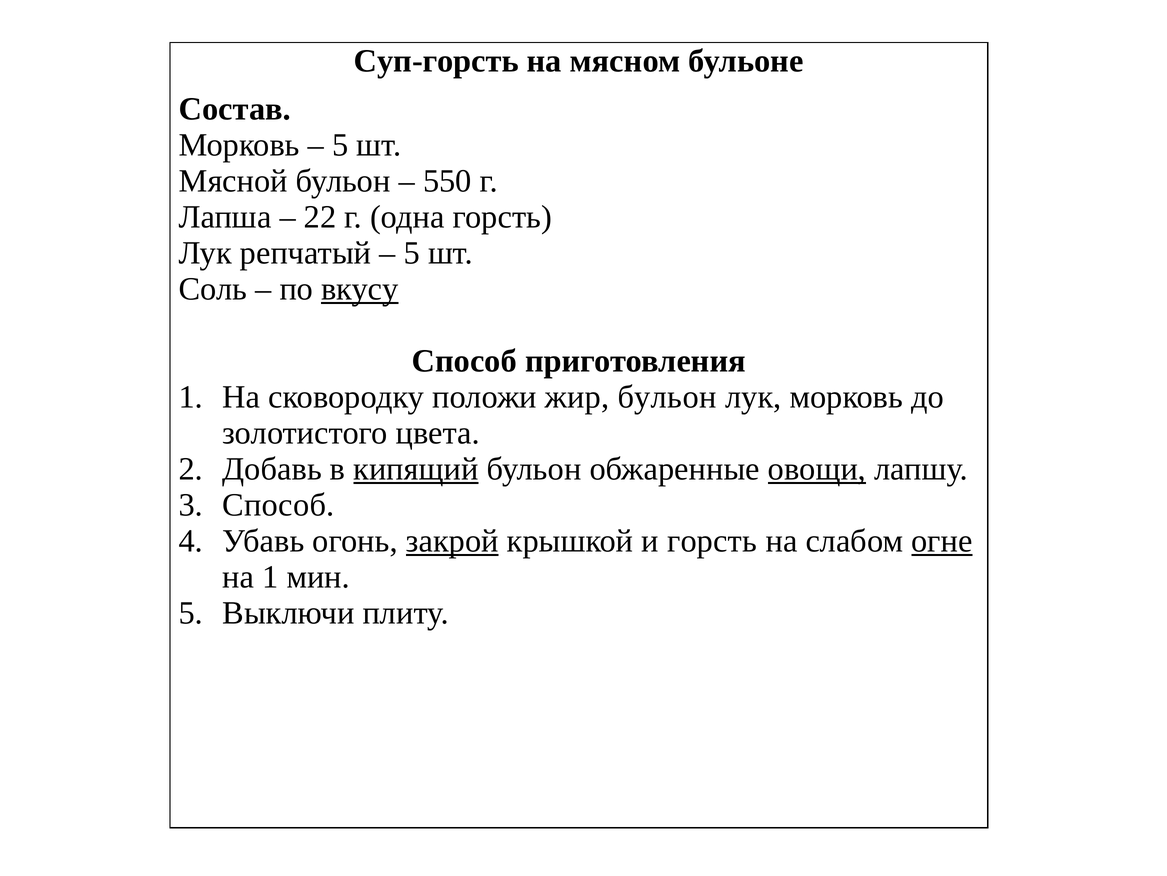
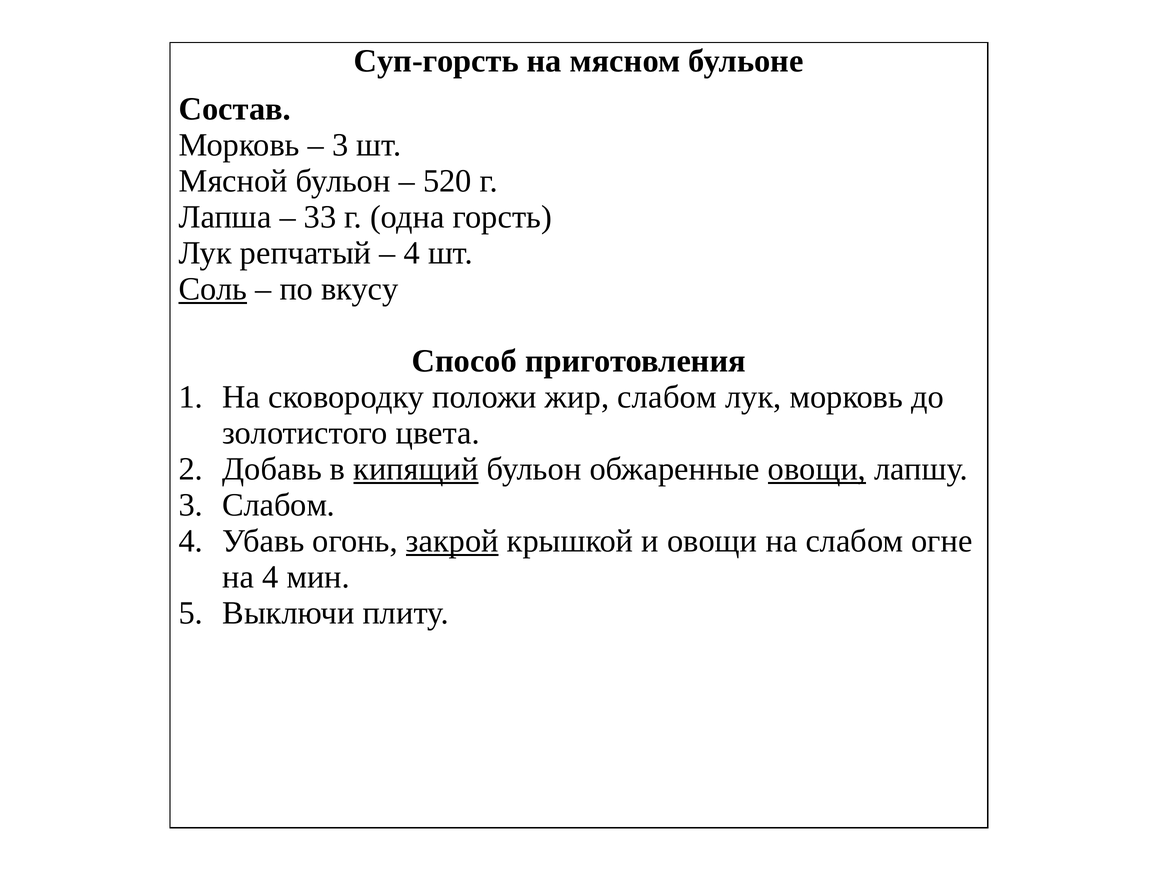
5: 5 -> 3 (340, 145)
550: 550 -> 520 (447, 181)
22: 22 -> 33 (320, 217)
5: 5 -> 4 (412, 253)
Соль underline: none -> present (213, 289)
вкусу underline: present -> none (360, 289)
жир бульон: бульон -> слабом (667, 397)
Способ: Способ -> Слабом (279, 505)
и горсть: горсть -> овощи (712, 541)
огне underline: present -> none (942, 541)
на 1: 1 -> 4 (270, 577)
